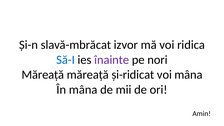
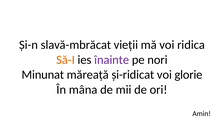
izvor: izvor -> vieții (126, 45)
Să-I colour: blue -> orange (66, 60)
Măreață: Măreață -> Minunat (43, 75)
voi mâna: mâna -> glorie (189, 75)
